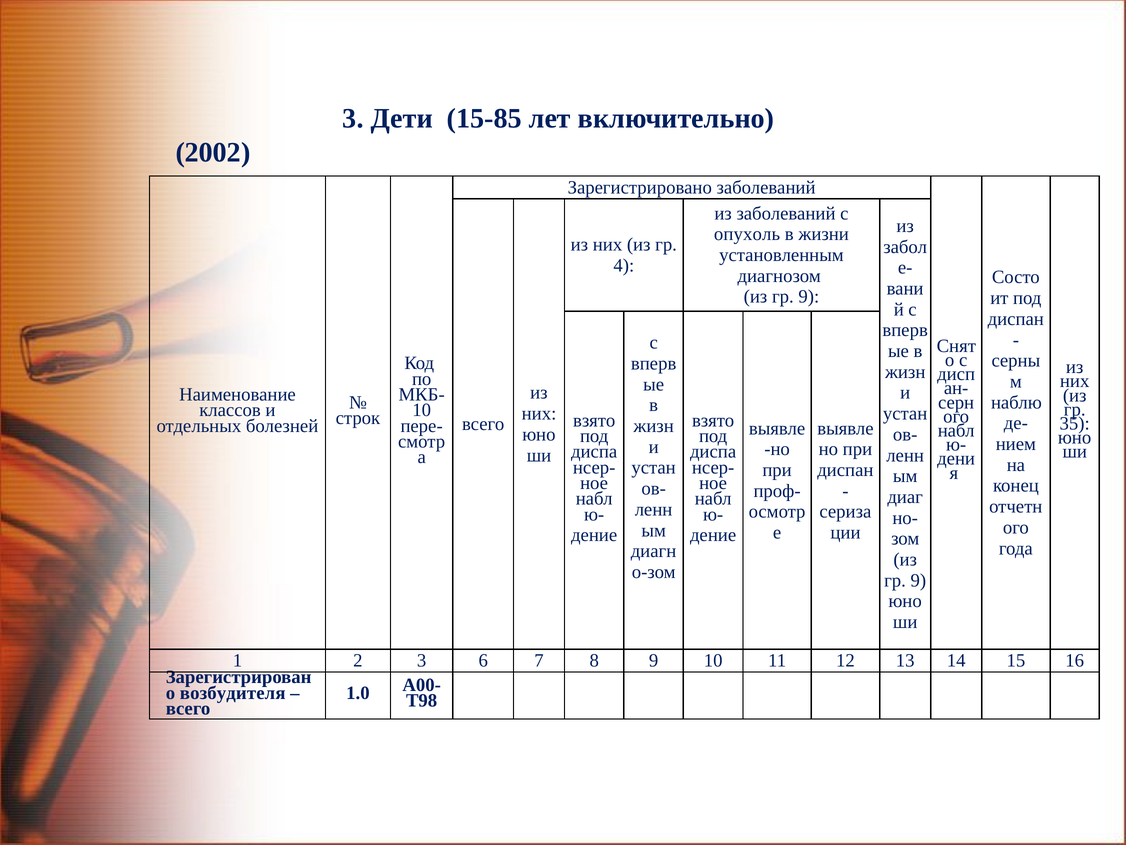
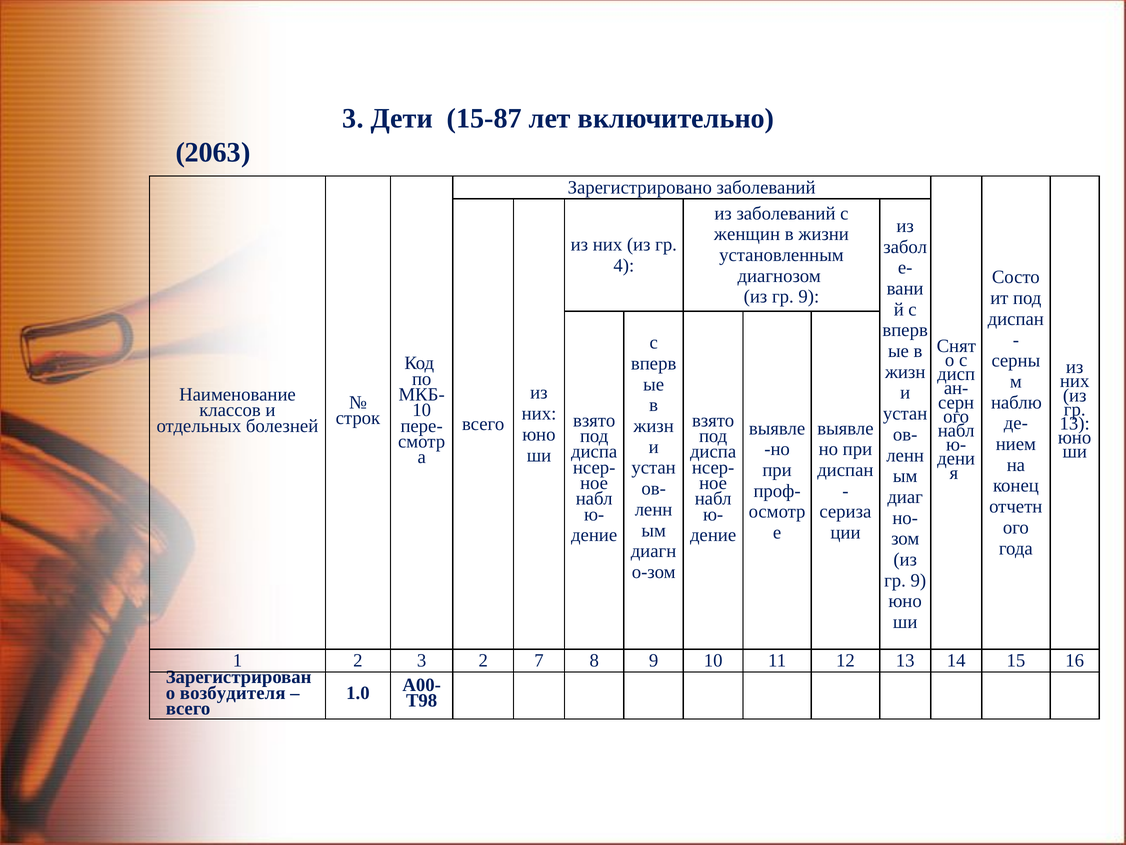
15-85: 15-85 -> 15-87 (484, 119)
2002: 2002 -> 2063 (213, 152)
опухоль: опухоль -> женщин (747, 234)
35: 35 -> 13 (1075, 423)
3 6: 6 -> 2 (483, 660)
